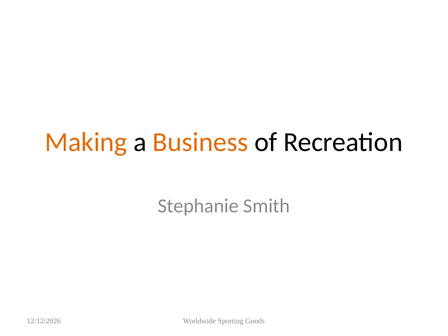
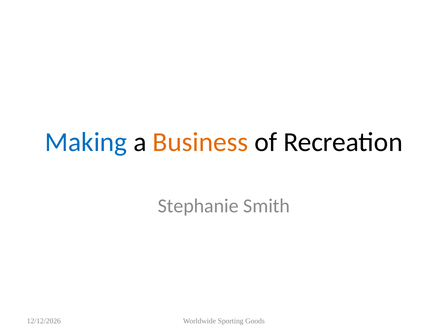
Making colour: orange -> blue (86, 142)
